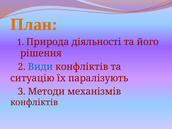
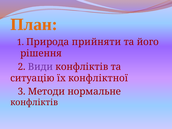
діяльності: діяльності -> прийняти (96, 42)
Види colour: blue -> purple (40, 67)
паралізують: паралізують -> конфліктної (98, 78)
механізмів: механізмів -> нормальне (94, 92)
